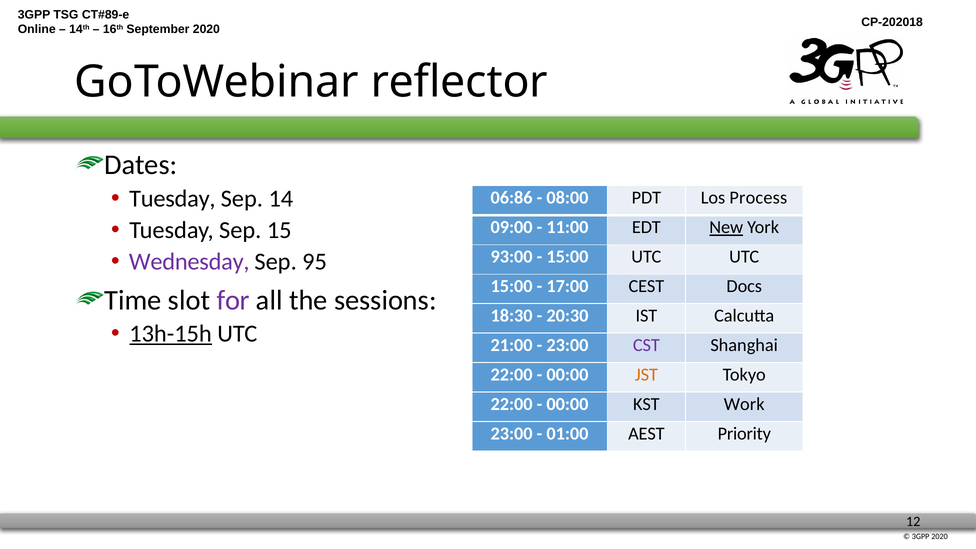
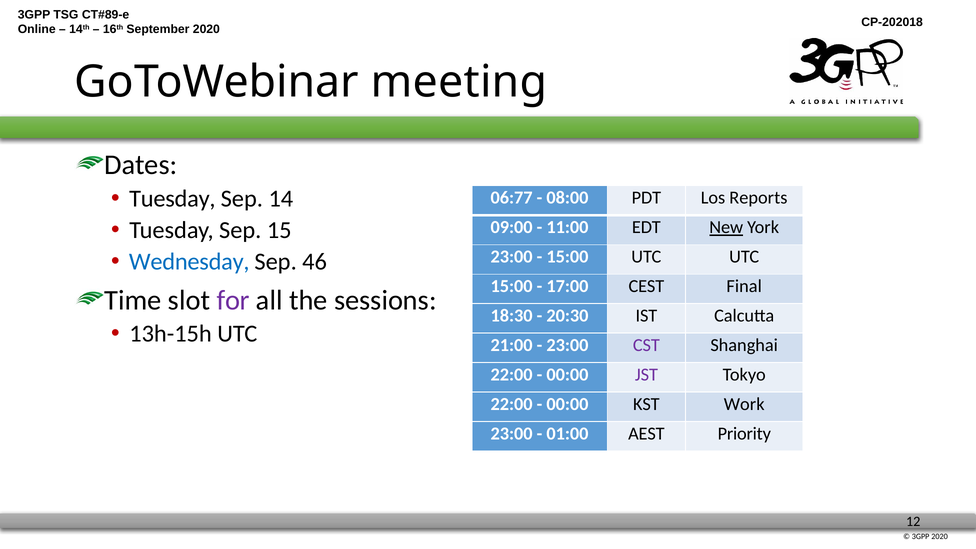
reflector: reflector -> meeting (459, 82)
06:86: 06:86 -> 06:77 (512, 198)
Process: Process -> Reports (758, 198)
Wednesday colour: purple -> blue (189, 261)
95: 95 -> 46 (315, 261)
93:00: 93:00 -> 23:00 (512, 257)
Docs: Docs -> Final (744, 286)
13h-15h underline: present -> none (171, 334)
JST colour: orange -> purple (646, 375)
